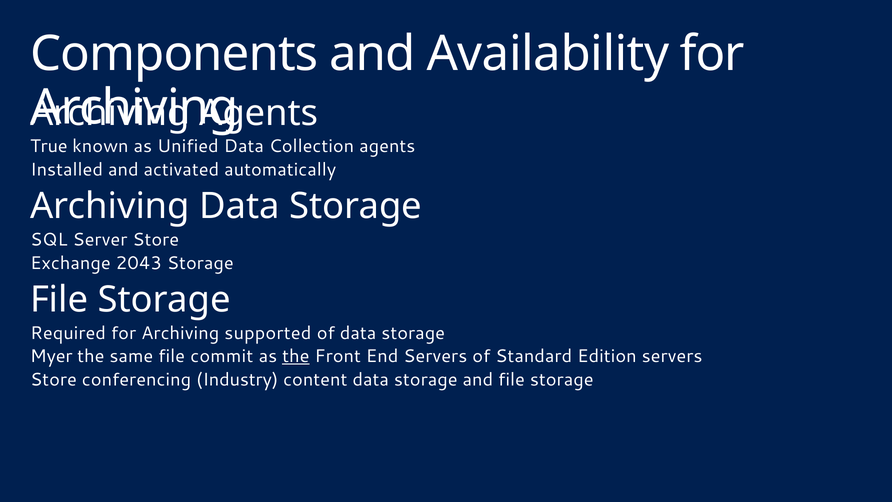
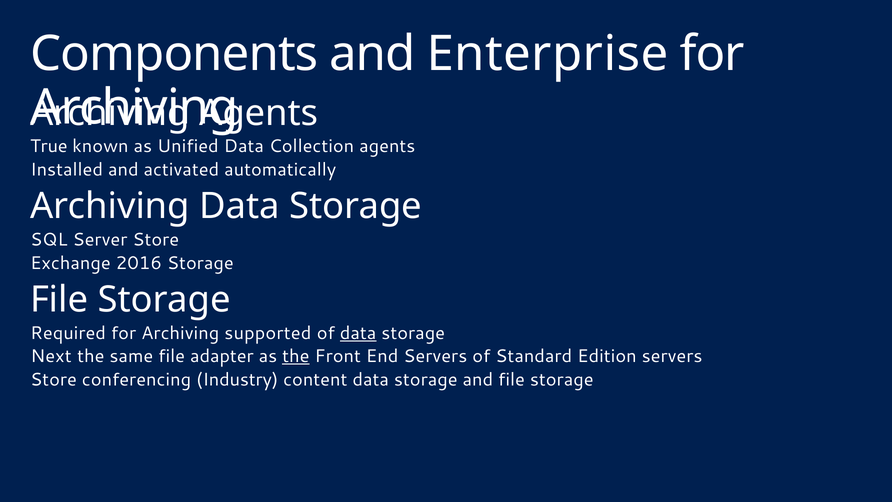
Availability: Availability -> Enterprise (547, 54)
2043: 2043 -> 2016 (139, 263)
data underline: none -> present (358, 333)
Myer: Myer -> Next (51, 356)
commit: commit -> adapter (222, 356)
